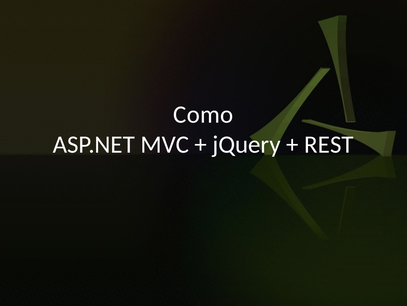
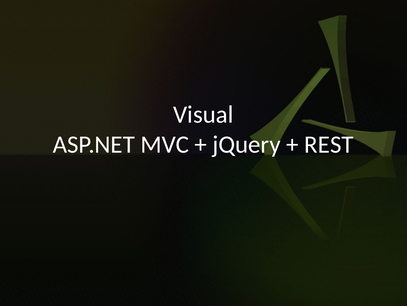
Como: Como -> Visual (203, 114)
